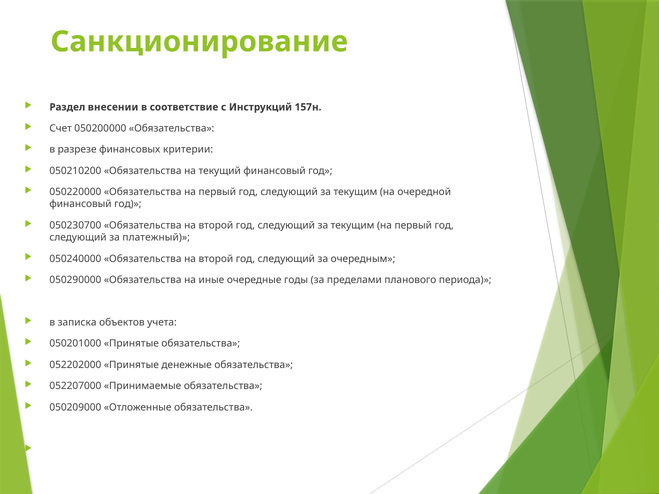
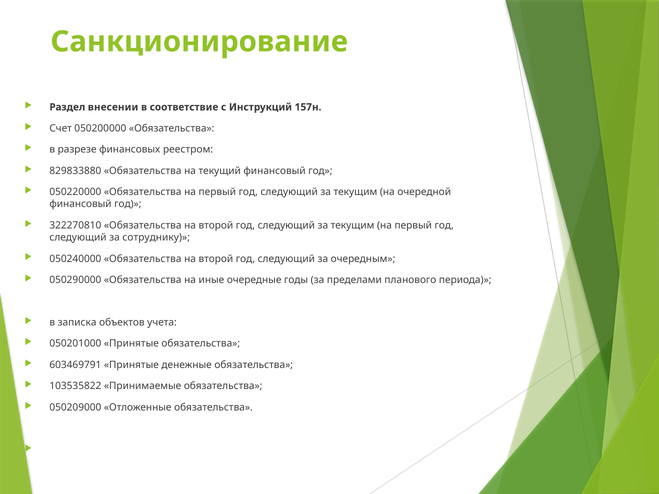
критерии: критерии -> реестром (188, 150)
050210200: 050210200 -> 829833880 (75, 171)
050230700: 050230700 -> 322270810 (75, 225)
платежный: платежный -> сотруднику (156, 238)
052202000: 052202000 -> 603469791 (75, 365)
052207000: 052207000 -> 103535822 (75, 386)
